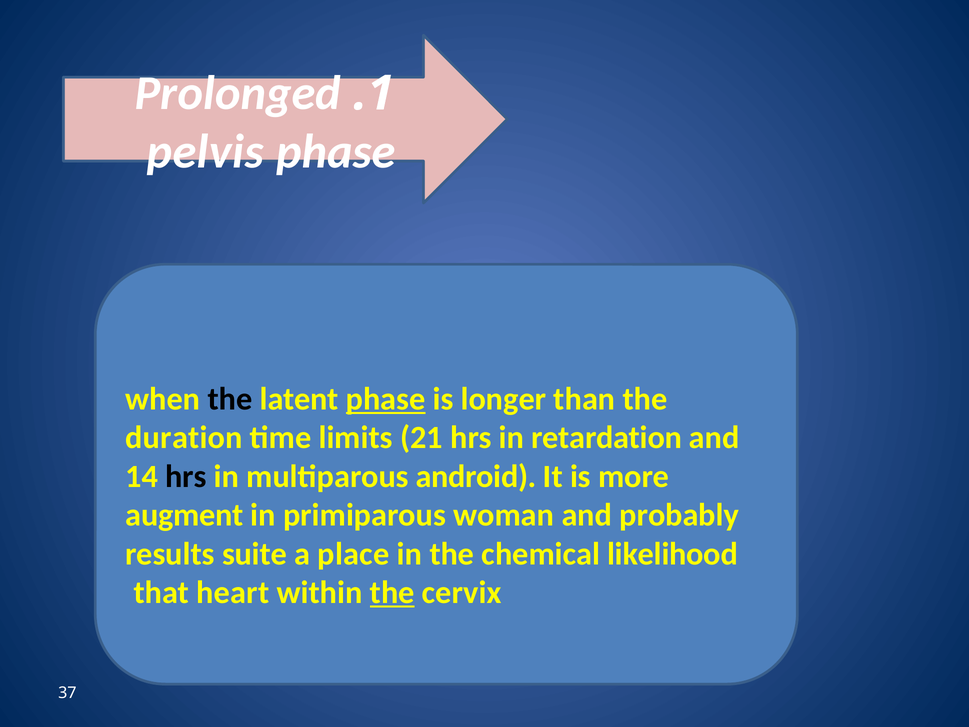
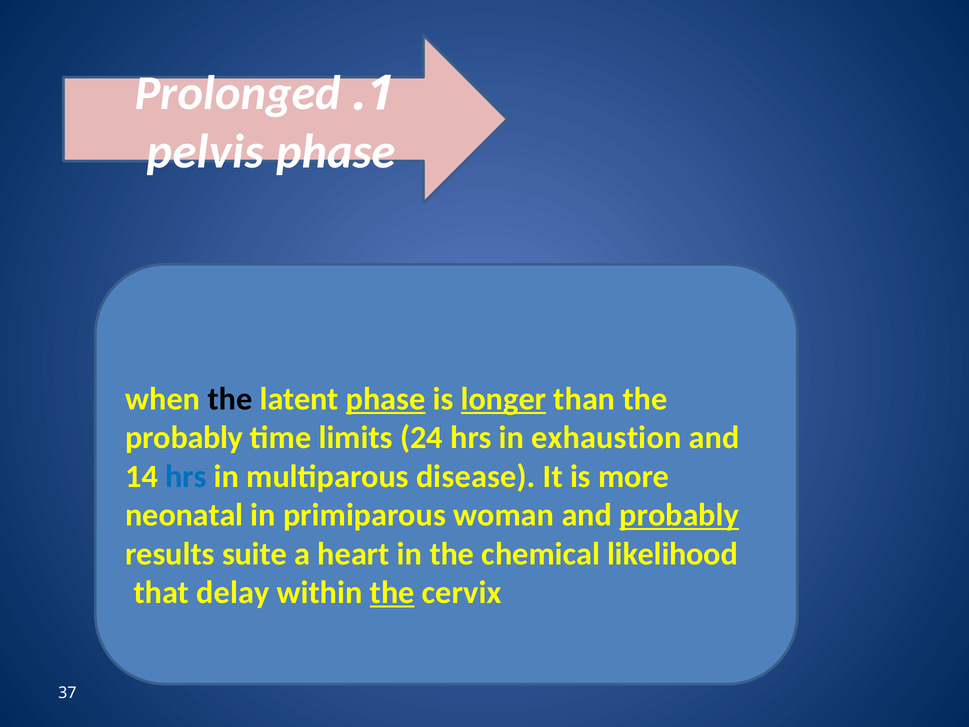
longer underline: none -> present (504, 399)
duration: duration -> probably (184, 438)
21: 21 -> 24 (421, 438)
retardation: retardation -> exhaustion (606, 438)
hrs colour: black -> blue (186, 476)
android: android -> disease (476, 476)
augment: augment -> neonatal (184, 515)
probably underline: none -> present (679, 515)
place: place -> heart (354, 554)
heart: heart -> delay (233, 593)
